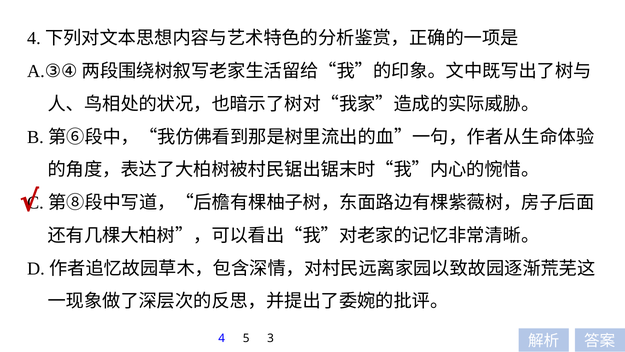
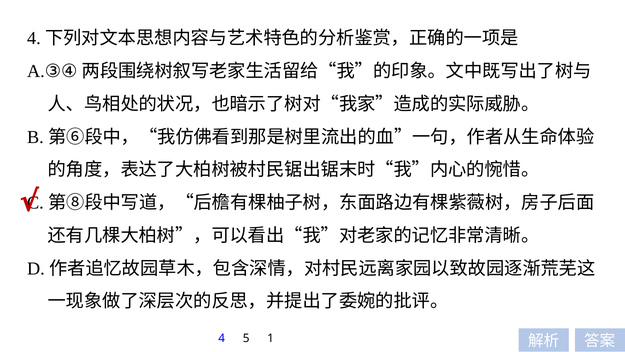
3: 3 -> 1 (271, 338)
